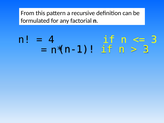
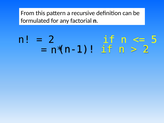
4: 4 -> 2 (51, 40)
3: 3 -> 5 (154, 40)
3: 3 -> 2 (146, 49)
